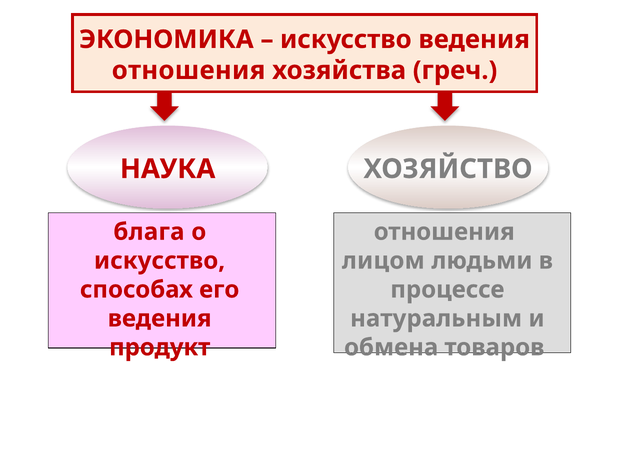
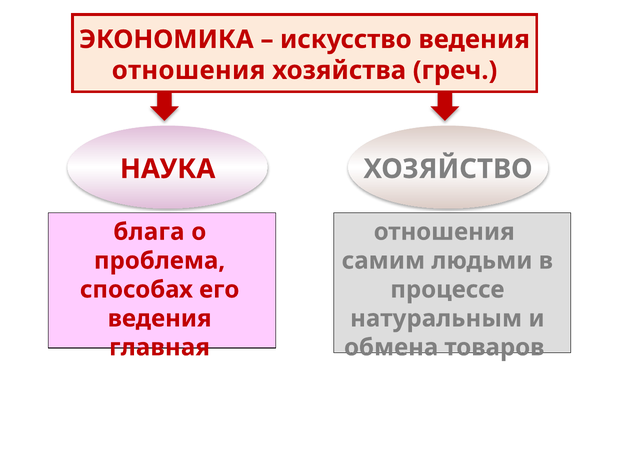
искусство: искусство -> проблема (160, 261)
лицом: лицом -> самим (383, 261)
продукт: продукт -> главная (160, 348)
